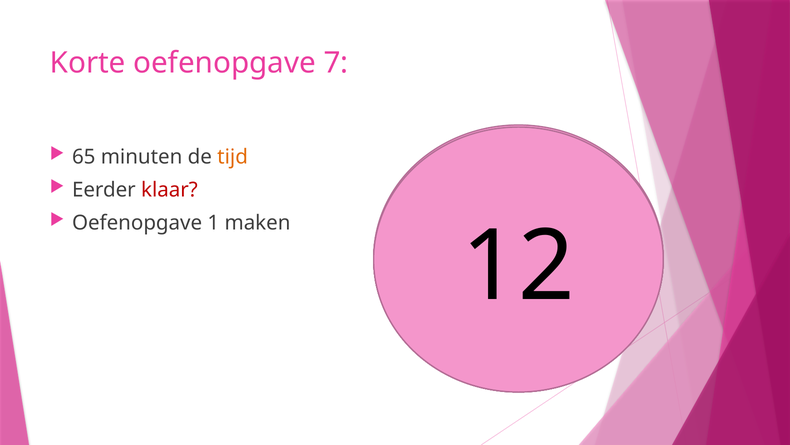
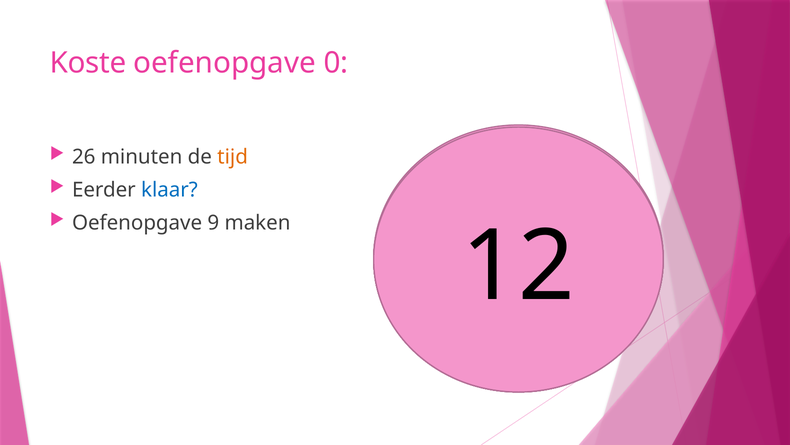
Korte: Korte -> Koste (88, 63)
7: 7 -> 0 (336, 63)
65: 65 -> 26 (84, 157)
klaar colour: red -> blue (169, 190)
1: 1 -> 9 (213, 223)
